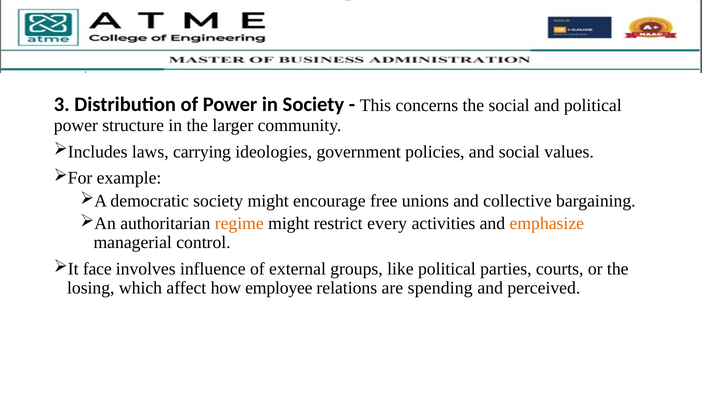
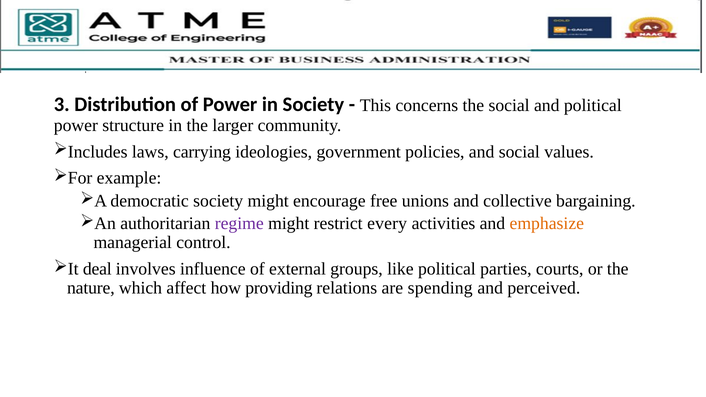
regime colour: orange -> purple (239, 224)
face: face -> deal (97, 269)
losing: losing -> nature (91, 288)
employee: employee -> providing (279, 288)
